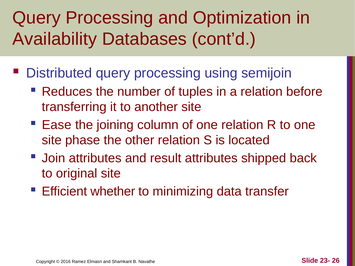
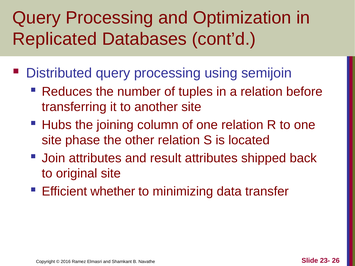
Availability: Availability -> Replicated (55, 39)
Ease: Ease -> Hubs (57, 125)
